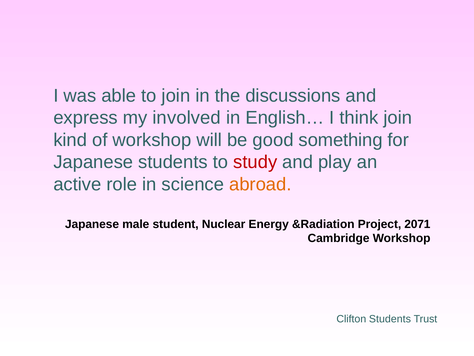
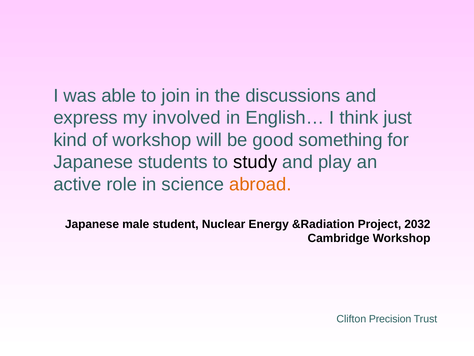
think join: join -> just (398, 118)
study colour: red -> black (255, 162)
2071: 2071 -> 2032 (417, 224)
Clifton Students: Students -> Precision (390, 319)
